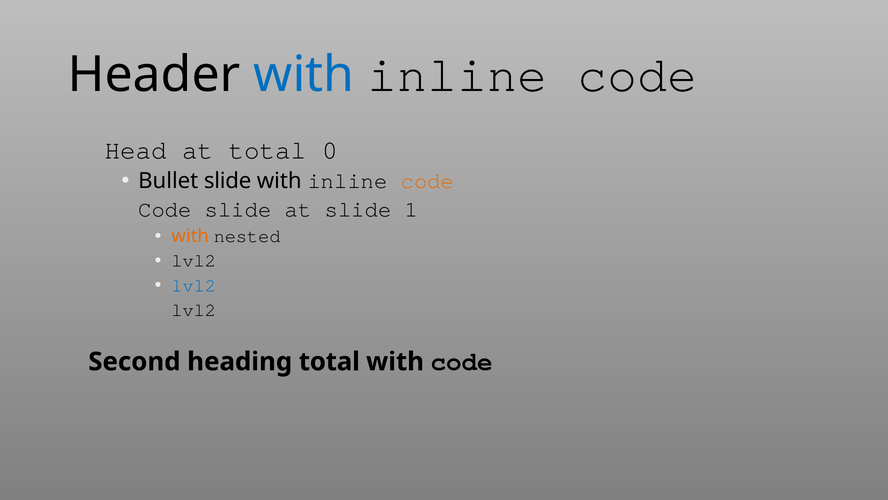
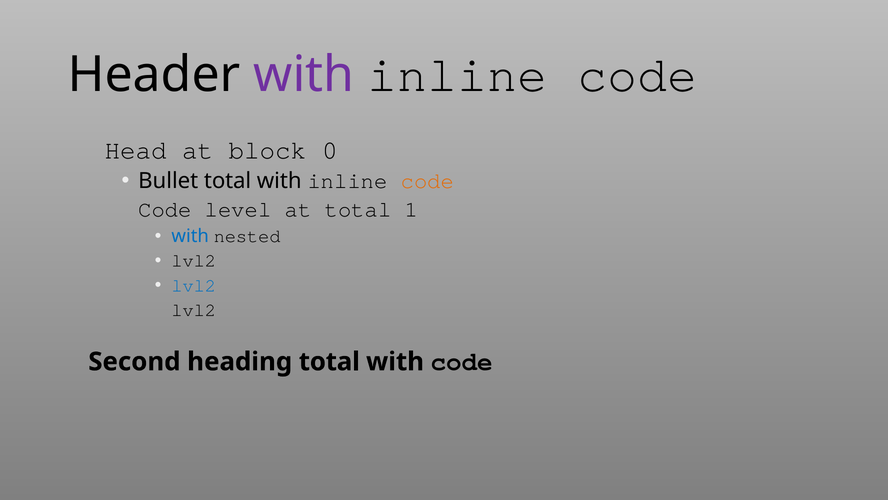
with colour: blue -> purple (304, 75)
at total: total -> block (268, 150)
Bullet slide: slide -> total (228, 181)
Code slide: slide -> level (238, 209)
at slide: slide -> total (358, 209)
with colour: orange -> blue (190, 236)
